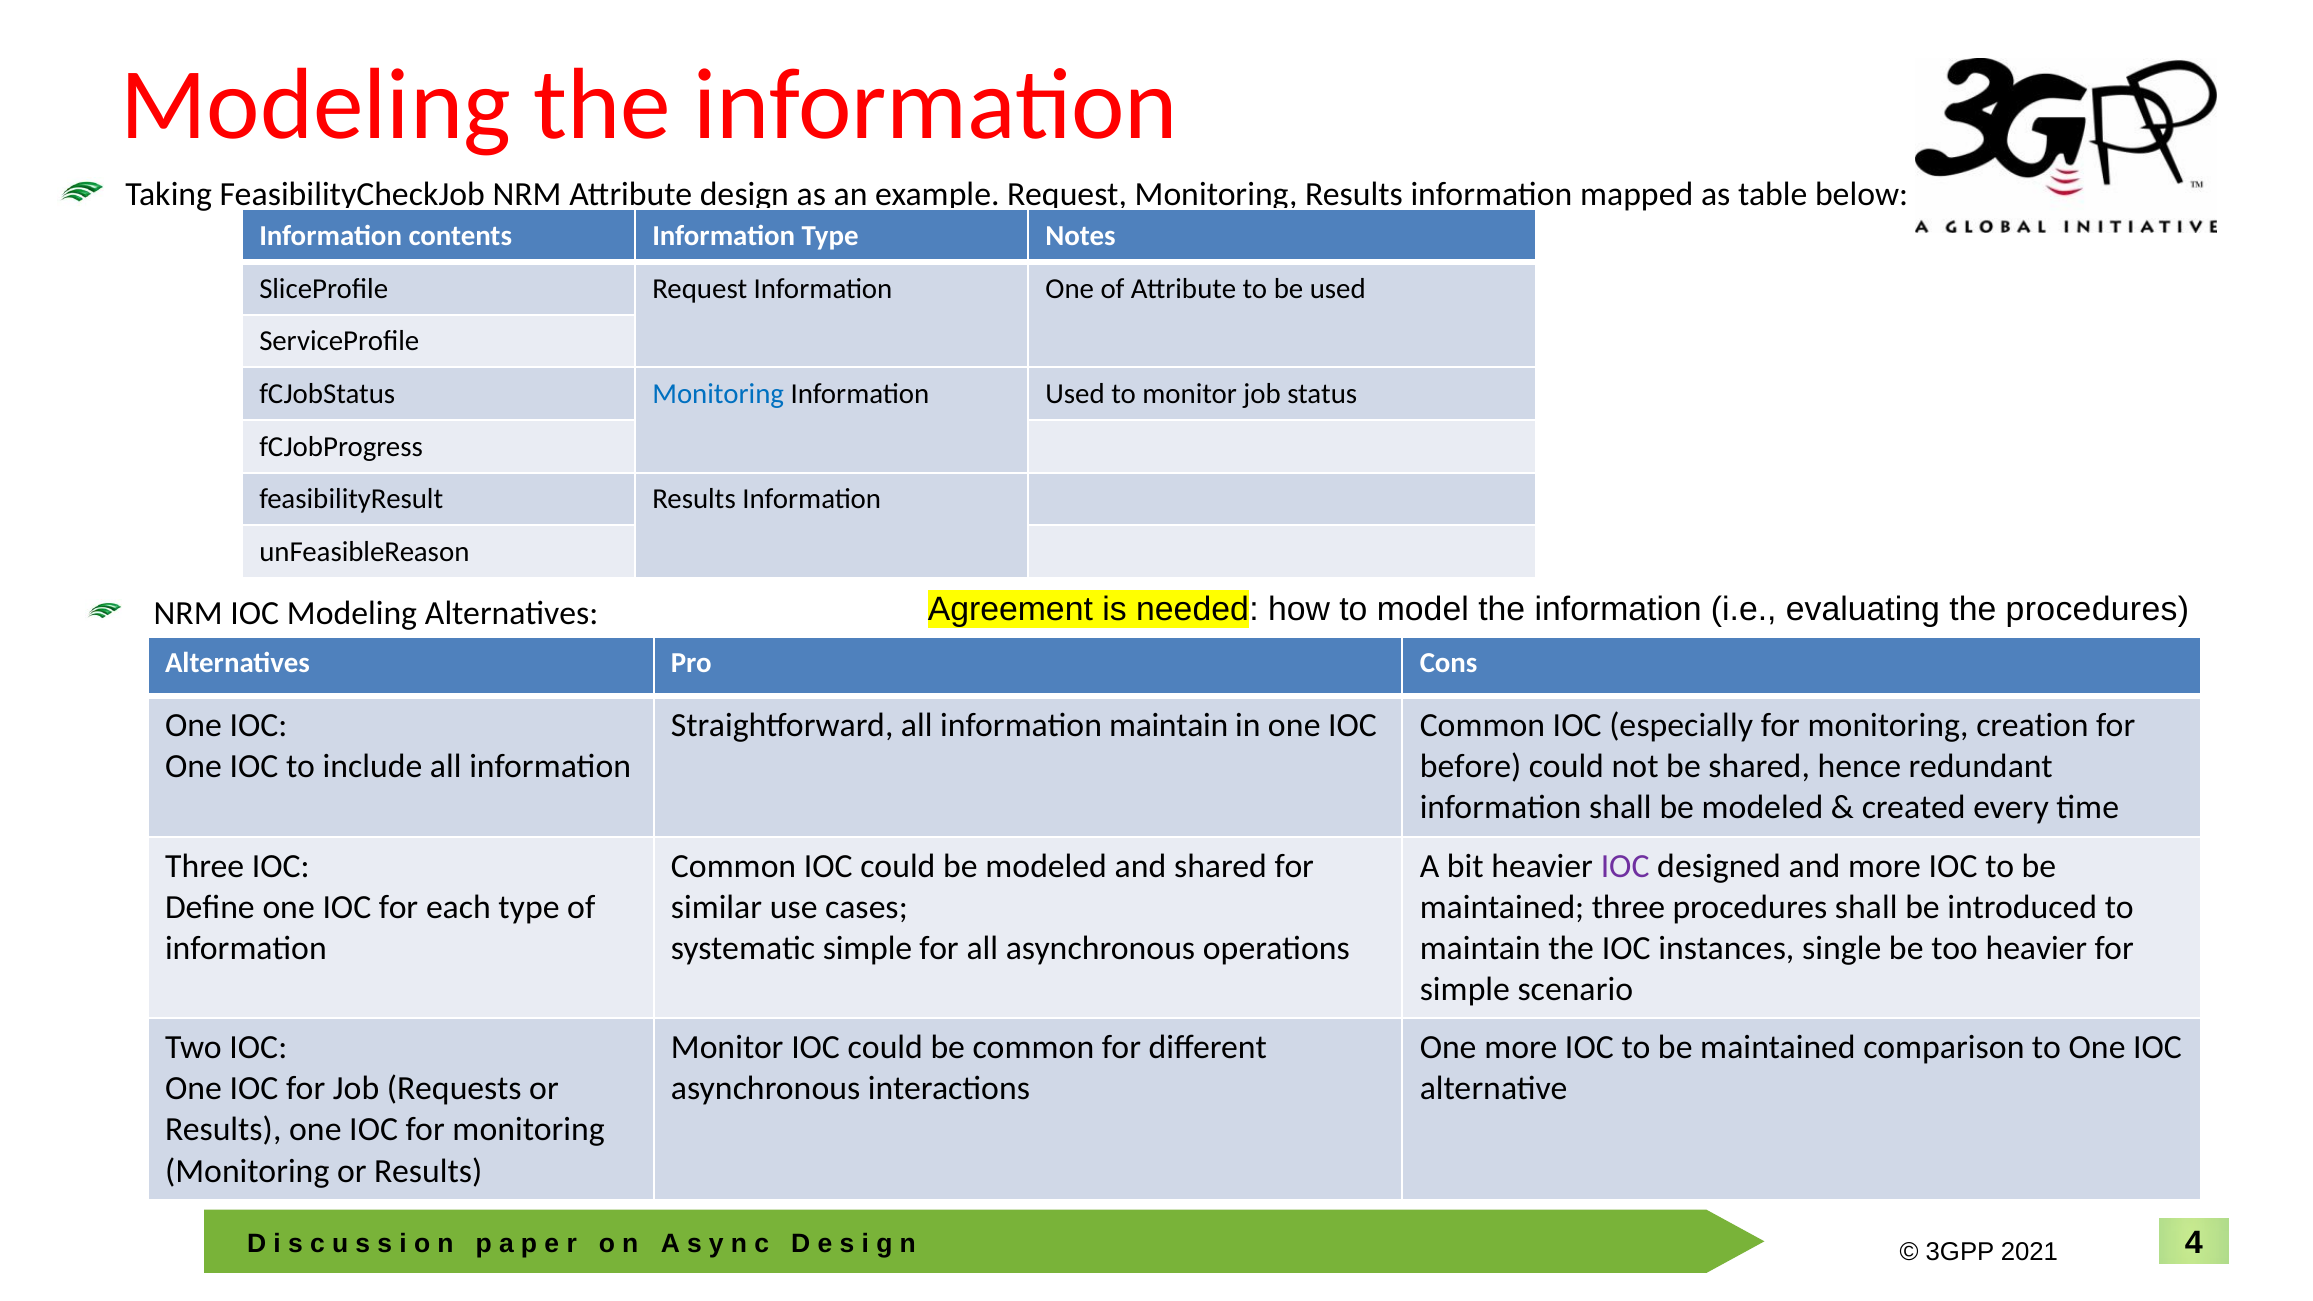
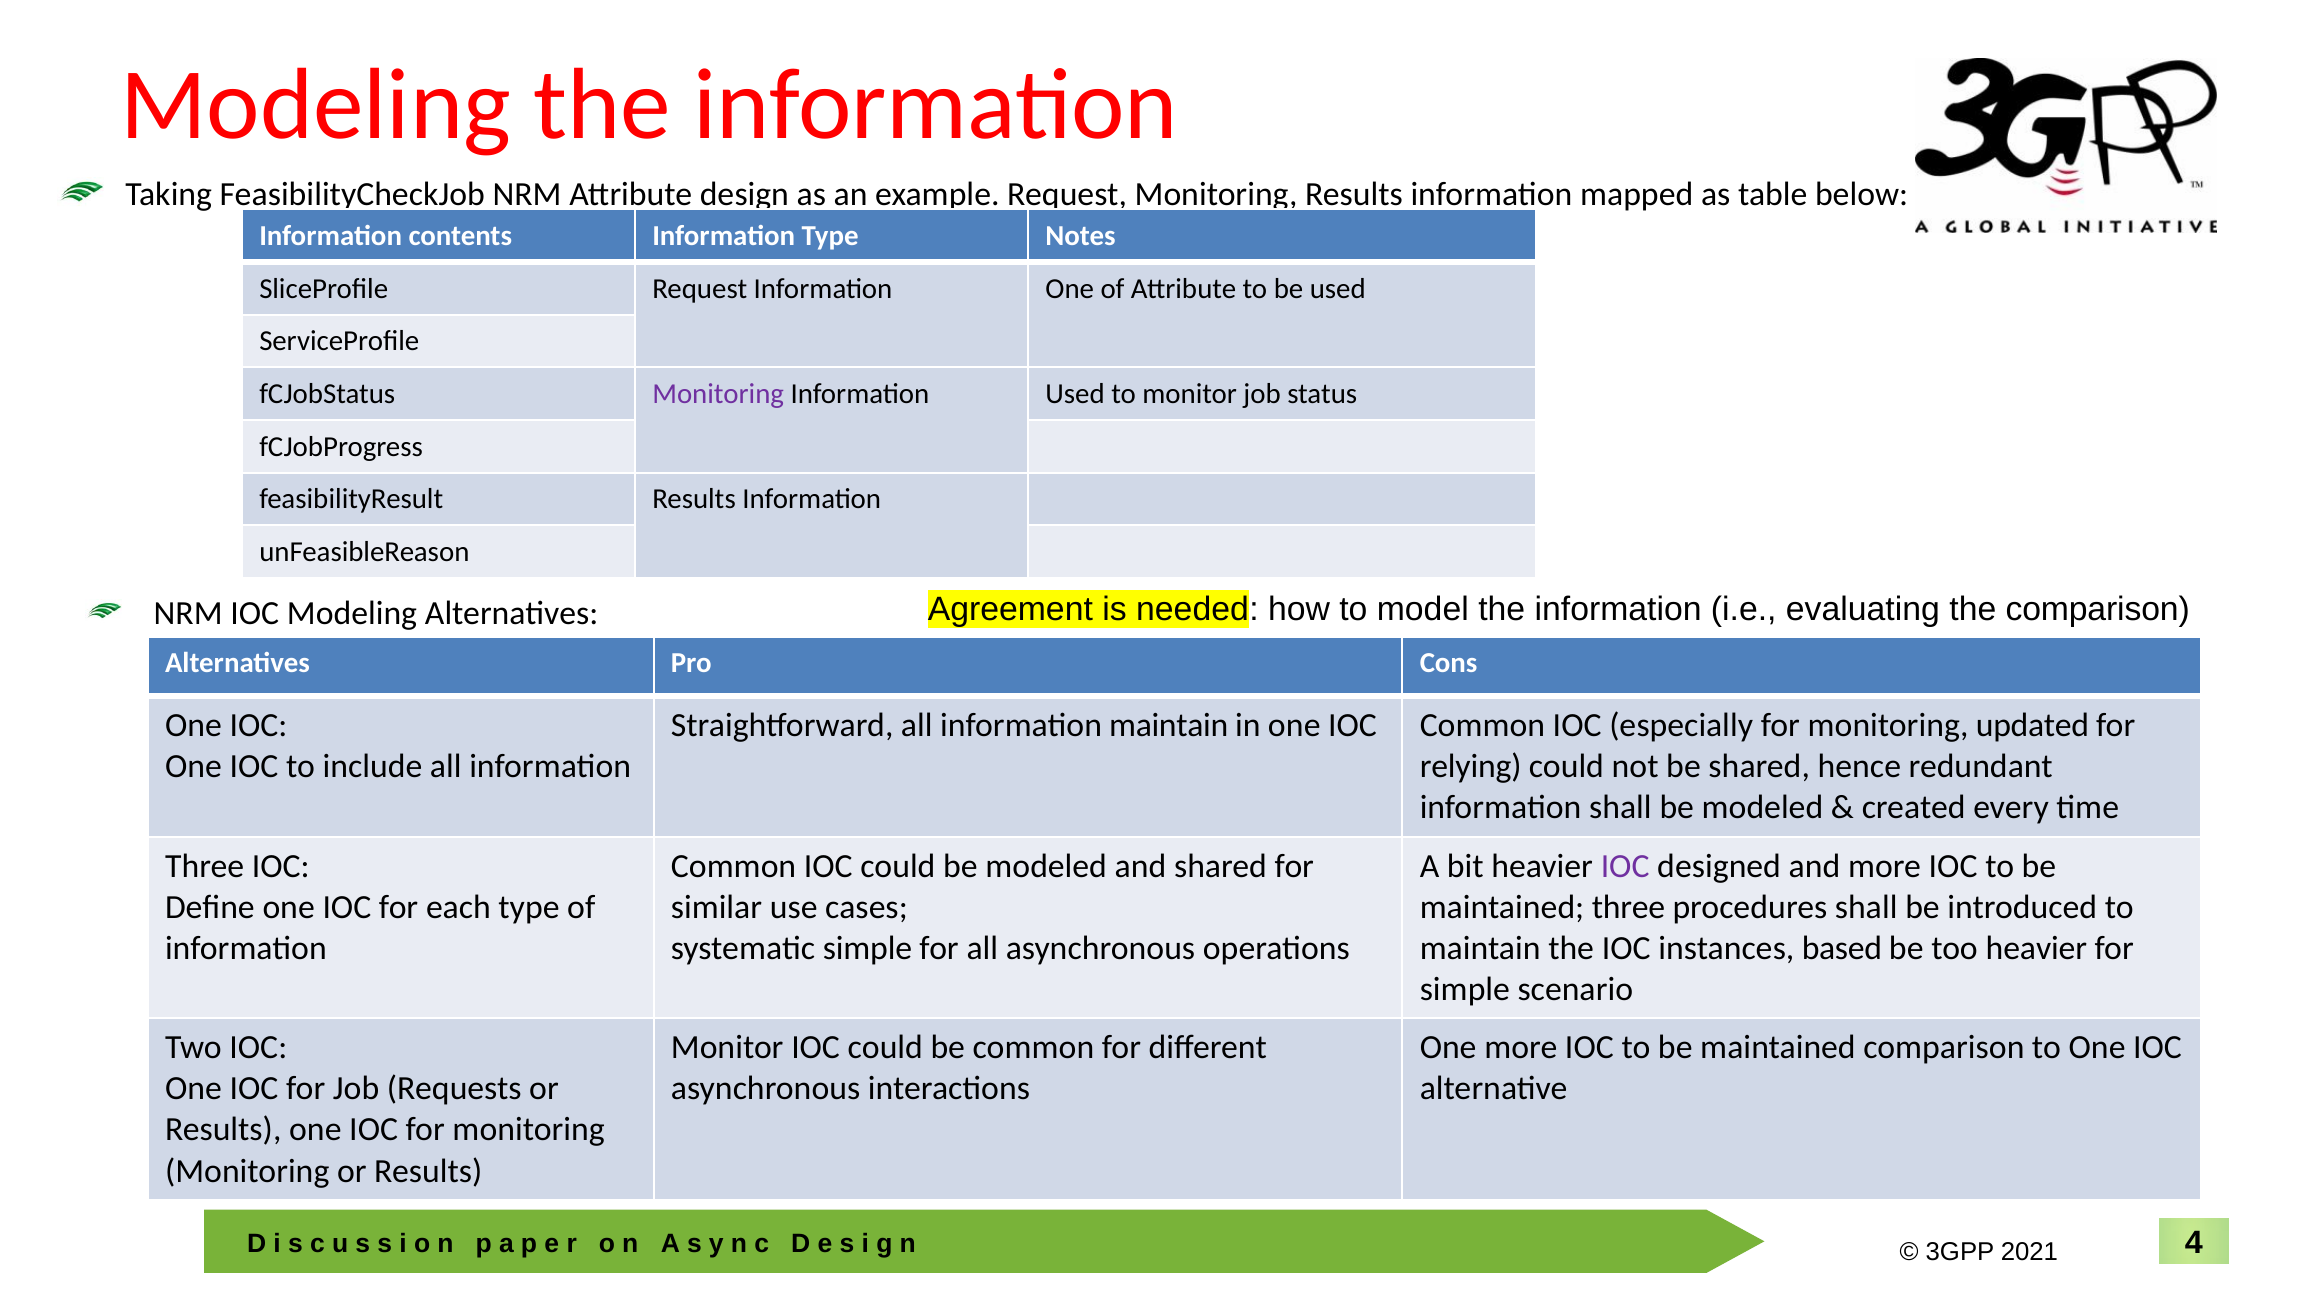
Monitoring colour: blue -> purple (718, 394)
the procedures: procedures -> comparison (2098, 609)
creation: creation -> updated (2033, 726)
before: before -> relying (1471, 767)
single: single -> based (1842, 948)
